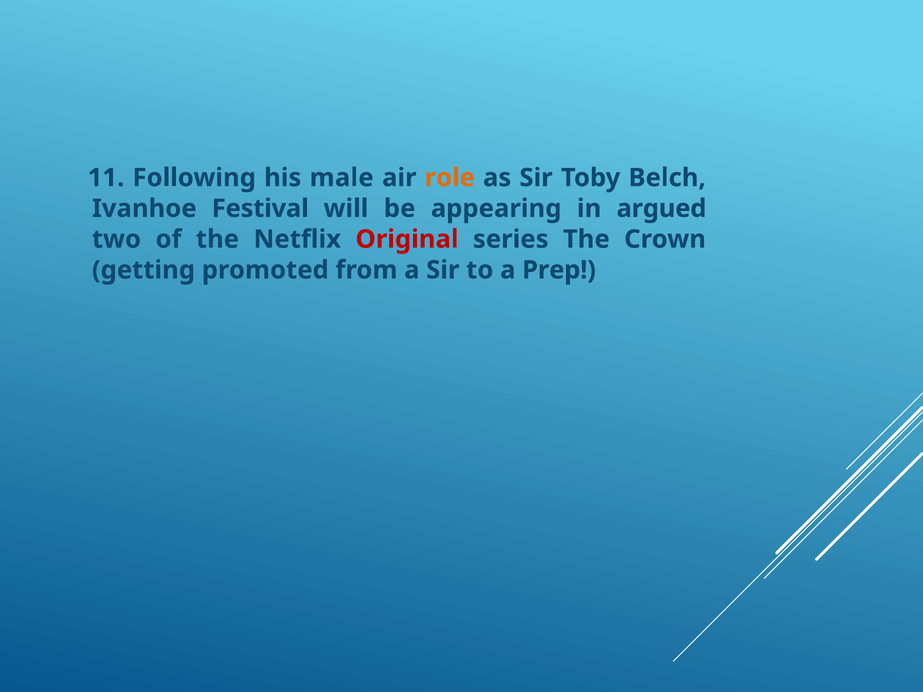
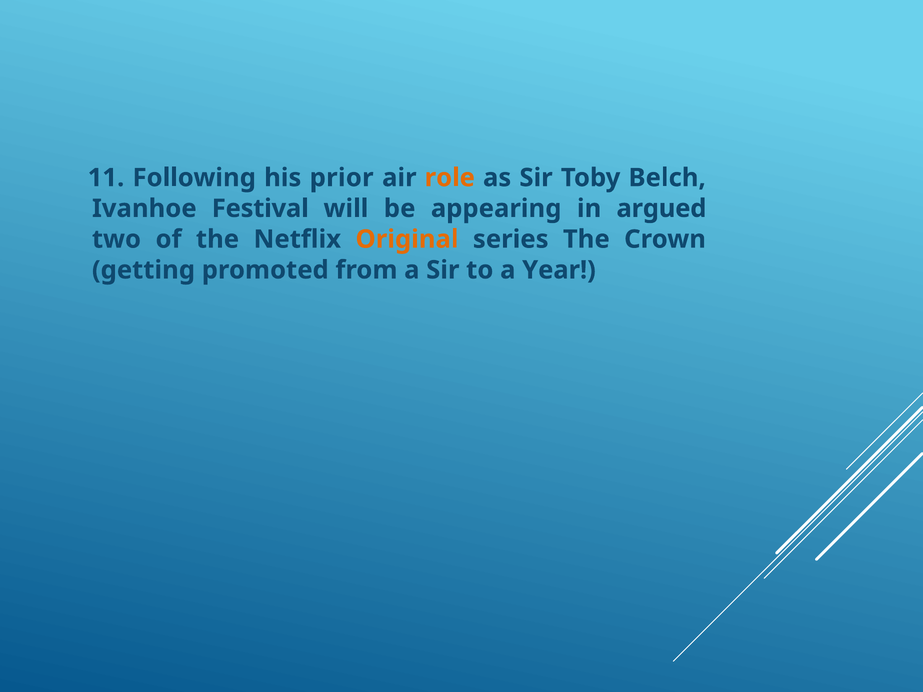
male: male -> prior (342, 178)
Original colour: red -> orange (407, 239)
Prep: Prep -> Year (559, 270)
